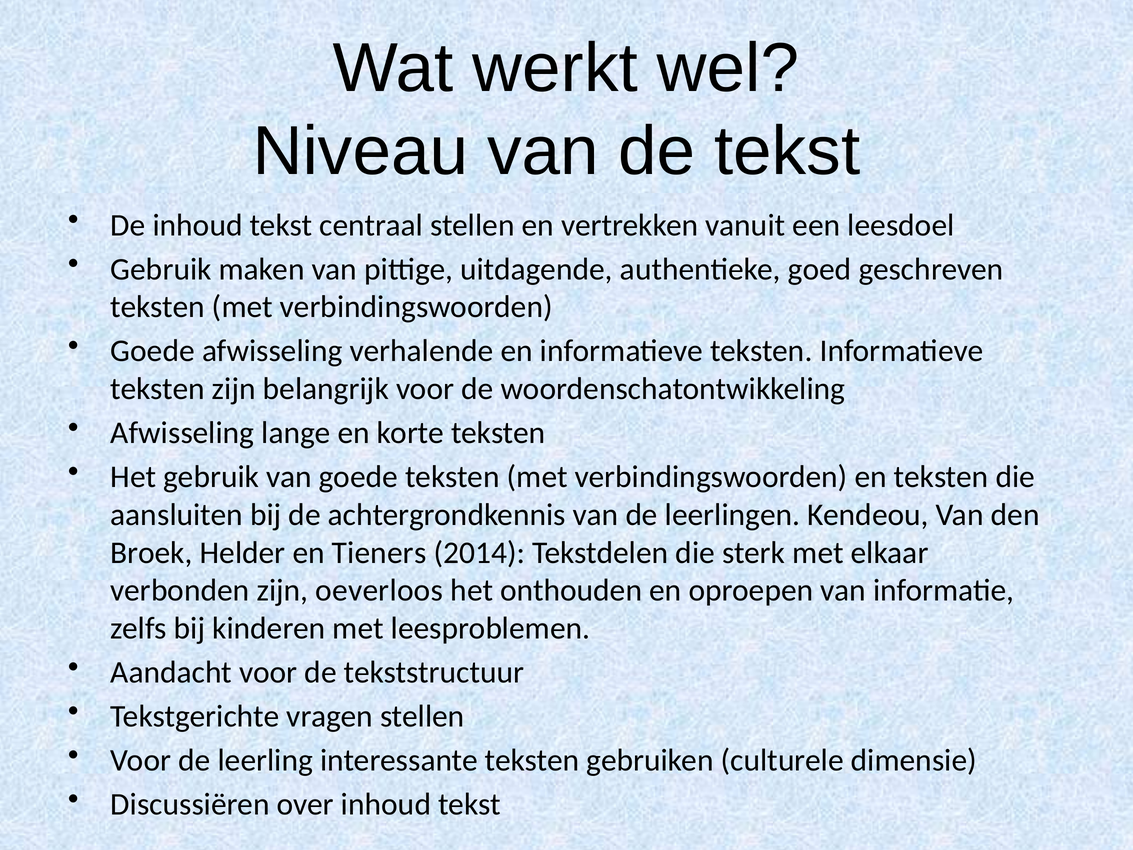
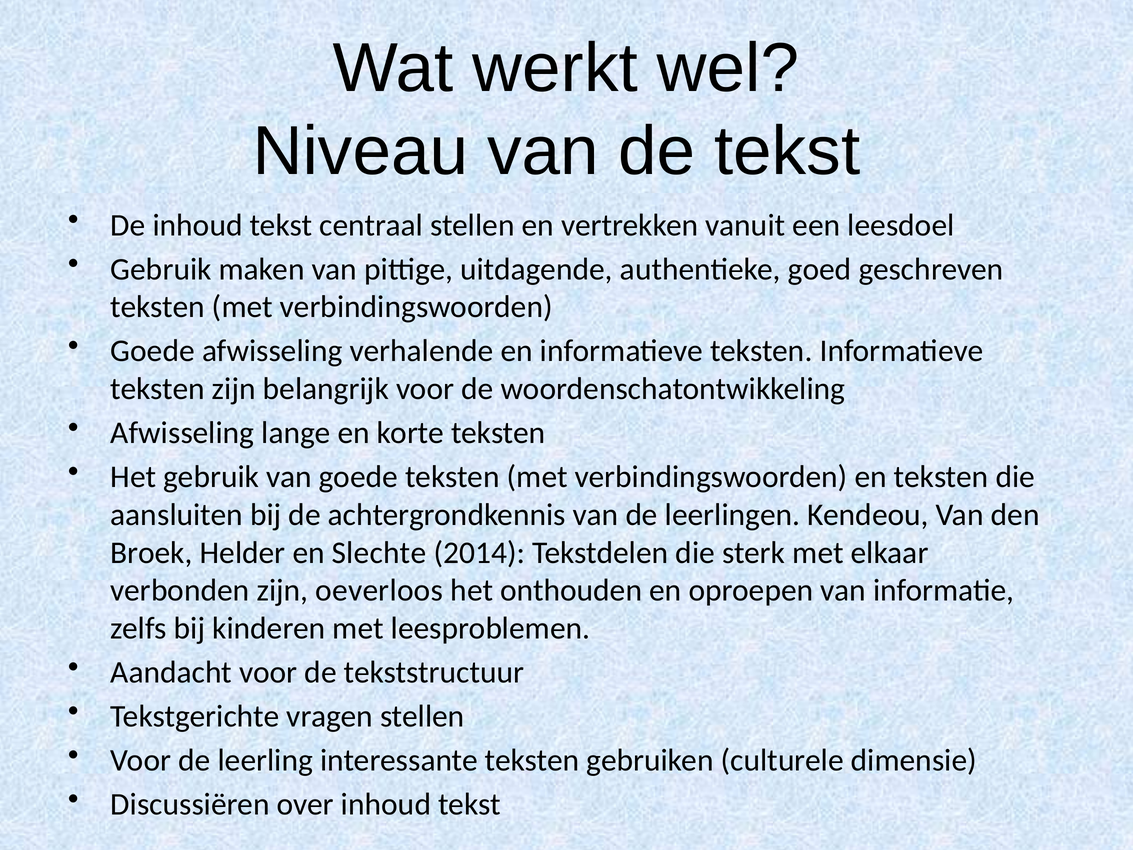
Tieners: Tieners -> Slechte (379, 552)
